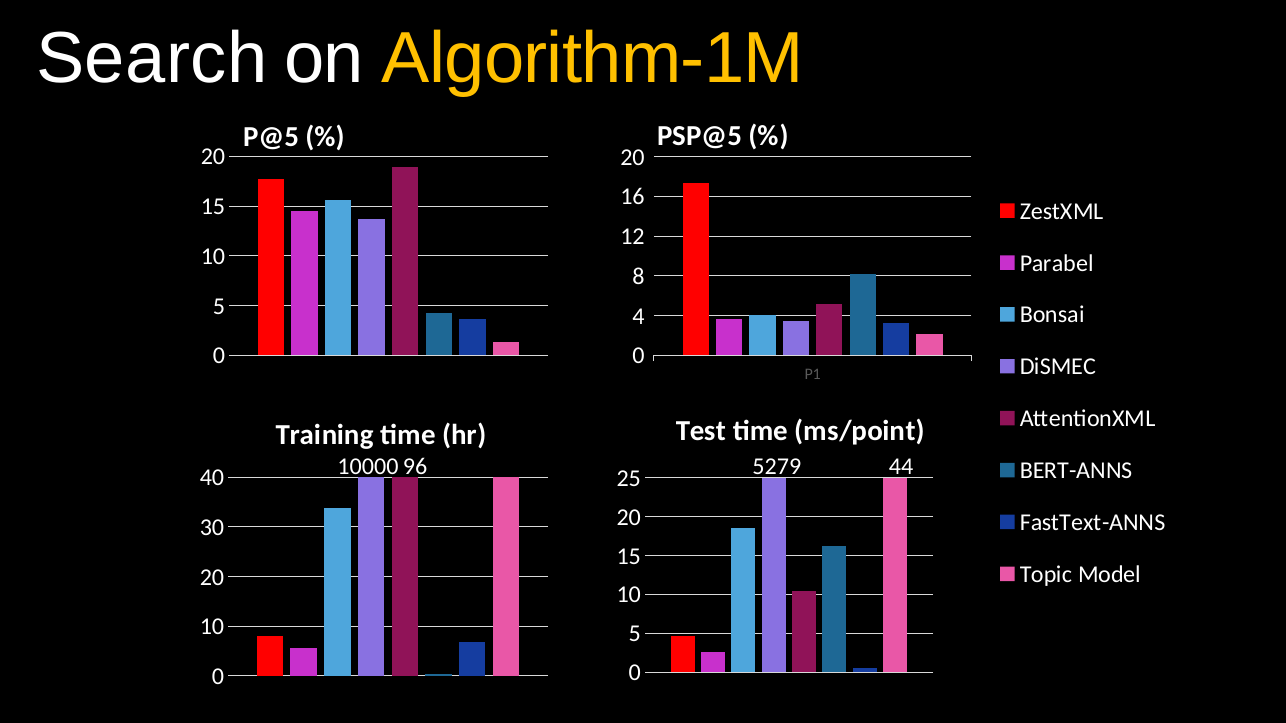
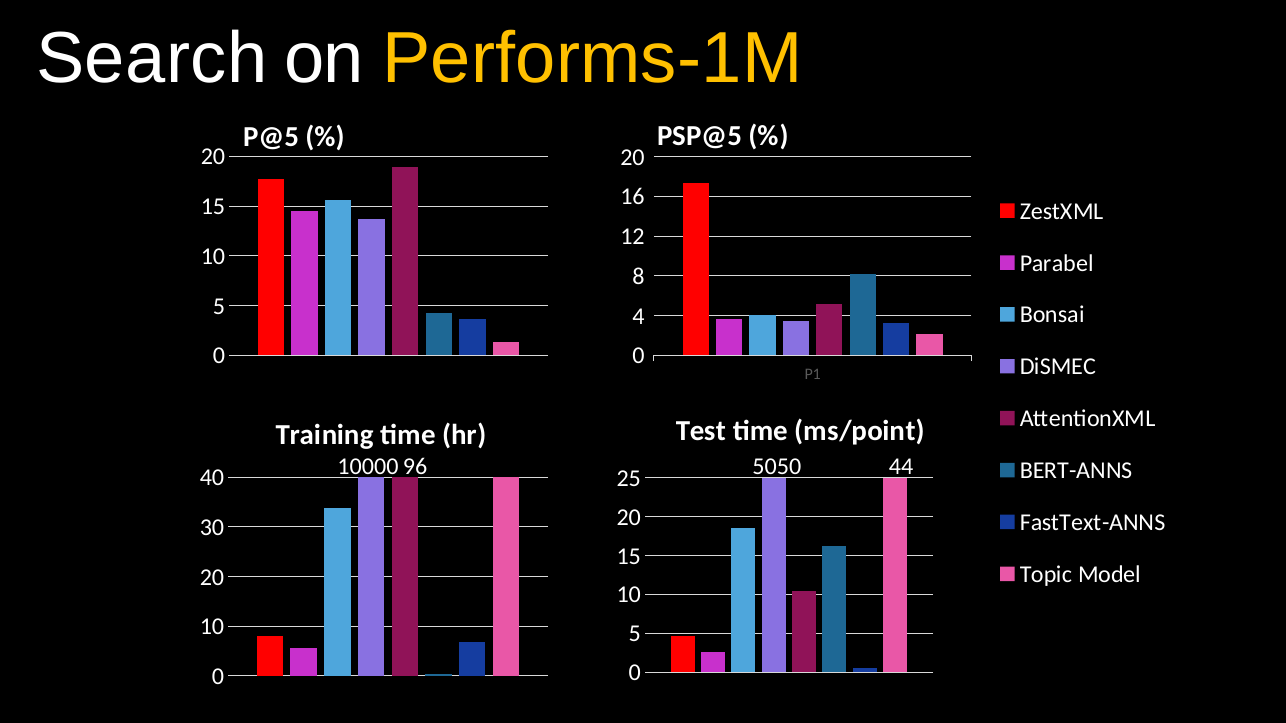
Algorithm-1M: Algorithm-1M -> Performs-1M (592, 59)
5279: 5279 -> 5050 (777, 467)
